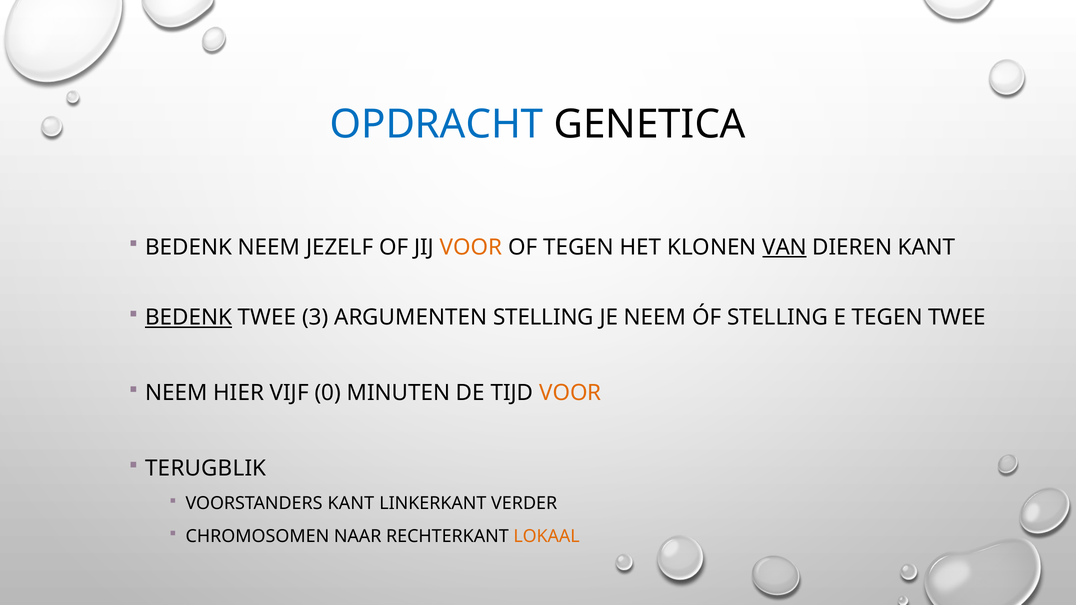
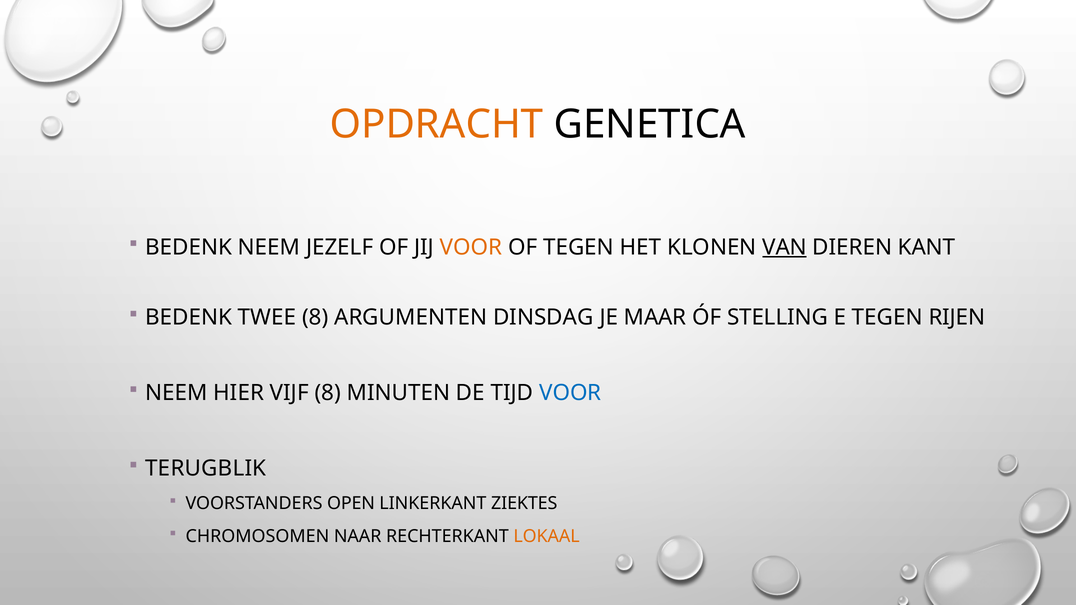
OPDRACHT colour: blue -> orange (437, 125)
BEDENK underline: present -> none (189, 318)
TWEE 3: 3 -> 8 (315, 318)
ARGUMENTEN STELLING: STELLING -> DINSDAG (543, 318)
JE NEEM: NEEM -> MAAR (655, 318)
TEGEN TWEE: TWEE -> RIJEN (957, 318)
VIJF 0: 0 -> 8 (328, 393)
VOOR colour: orange -> blue (570, 393)
VOORSTANDERS KANT: KANT -> OPEN (351, 504)
VERDER: VERDER -> ZIEKTES (524, 504)
